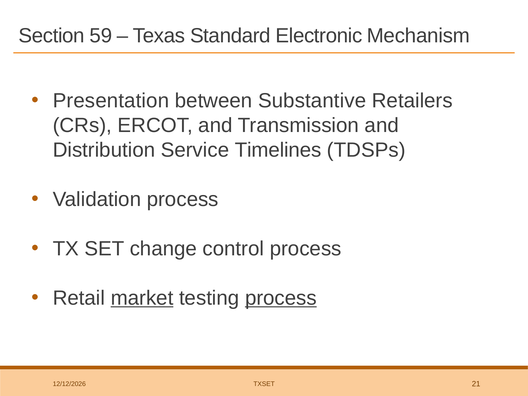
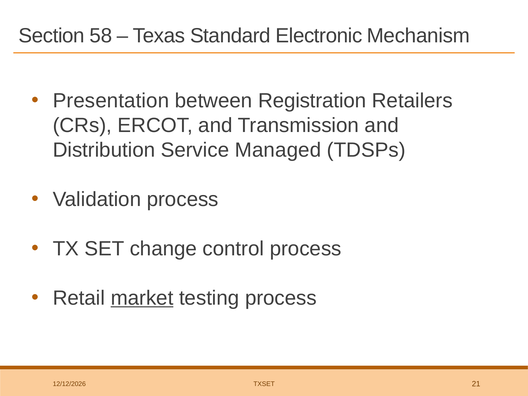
59: 59 -> 58 (101, 36)
Substantive: Substantive -> Registration (312, 101)
Timelines: Timelines -> Managed (278, 150)
process underline: present -> none (281, 298)
